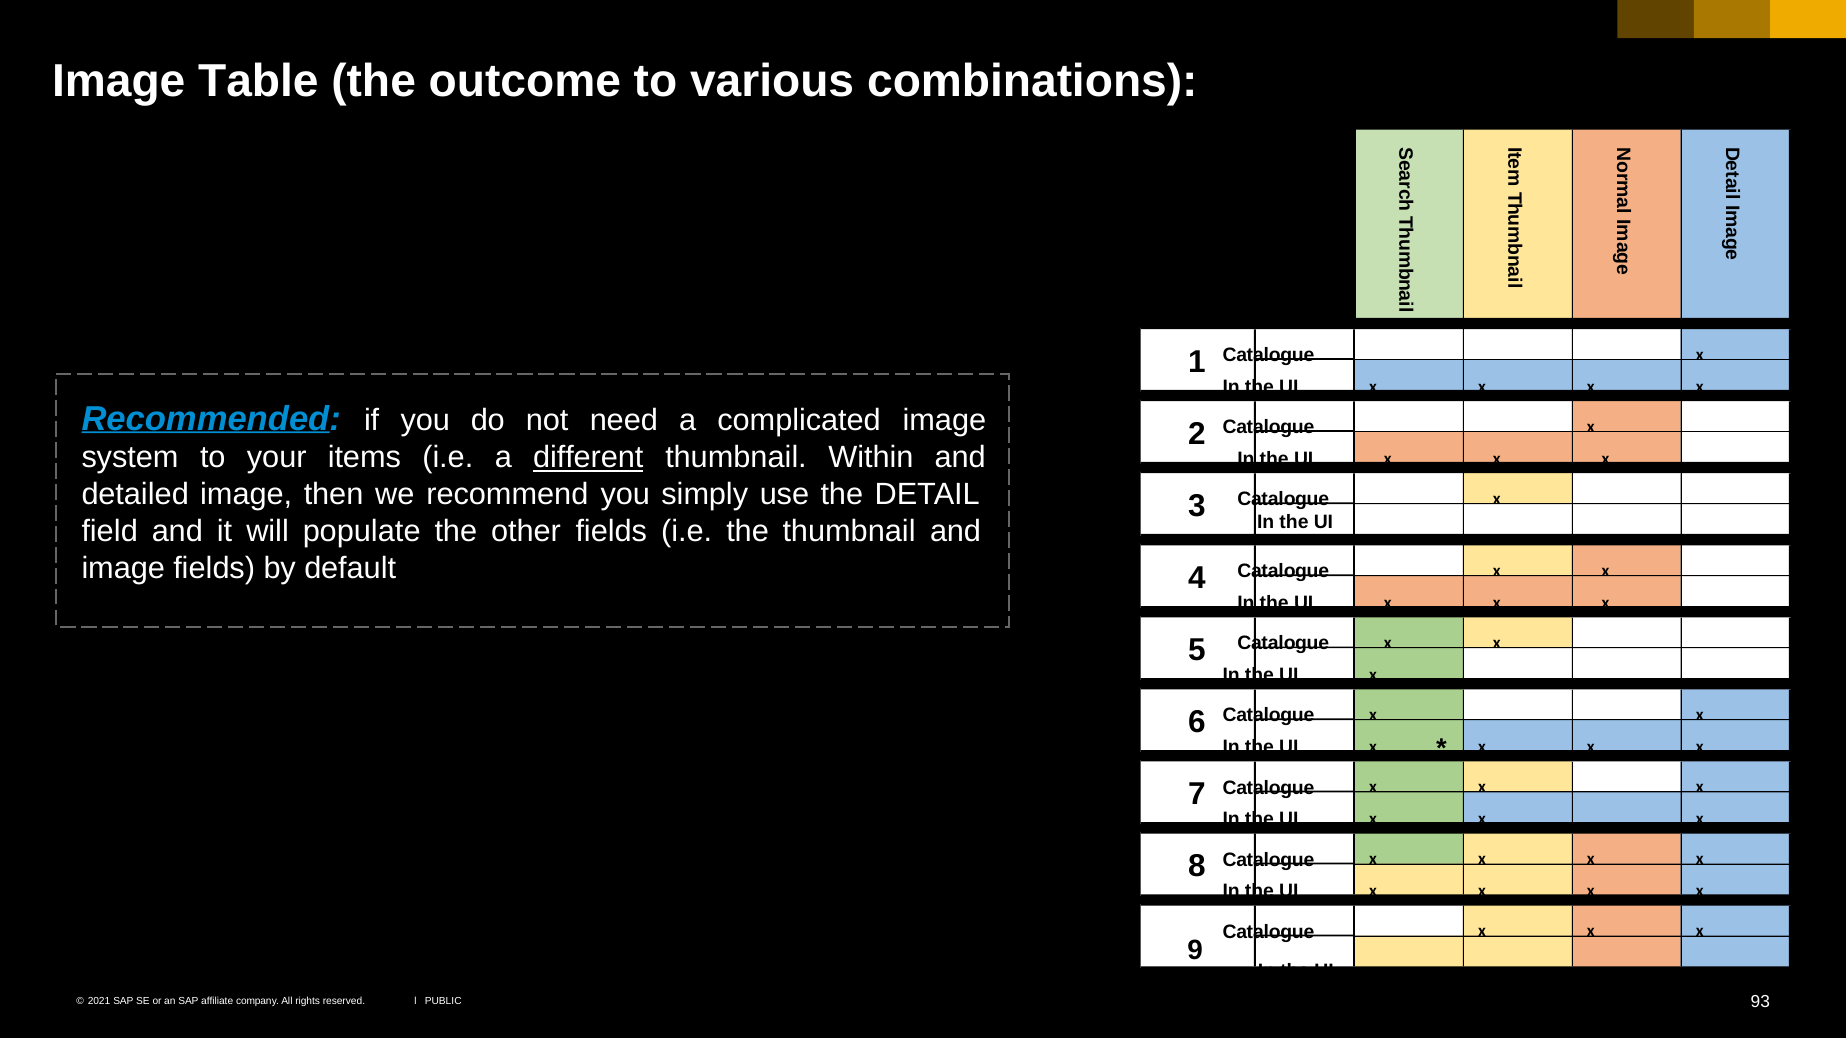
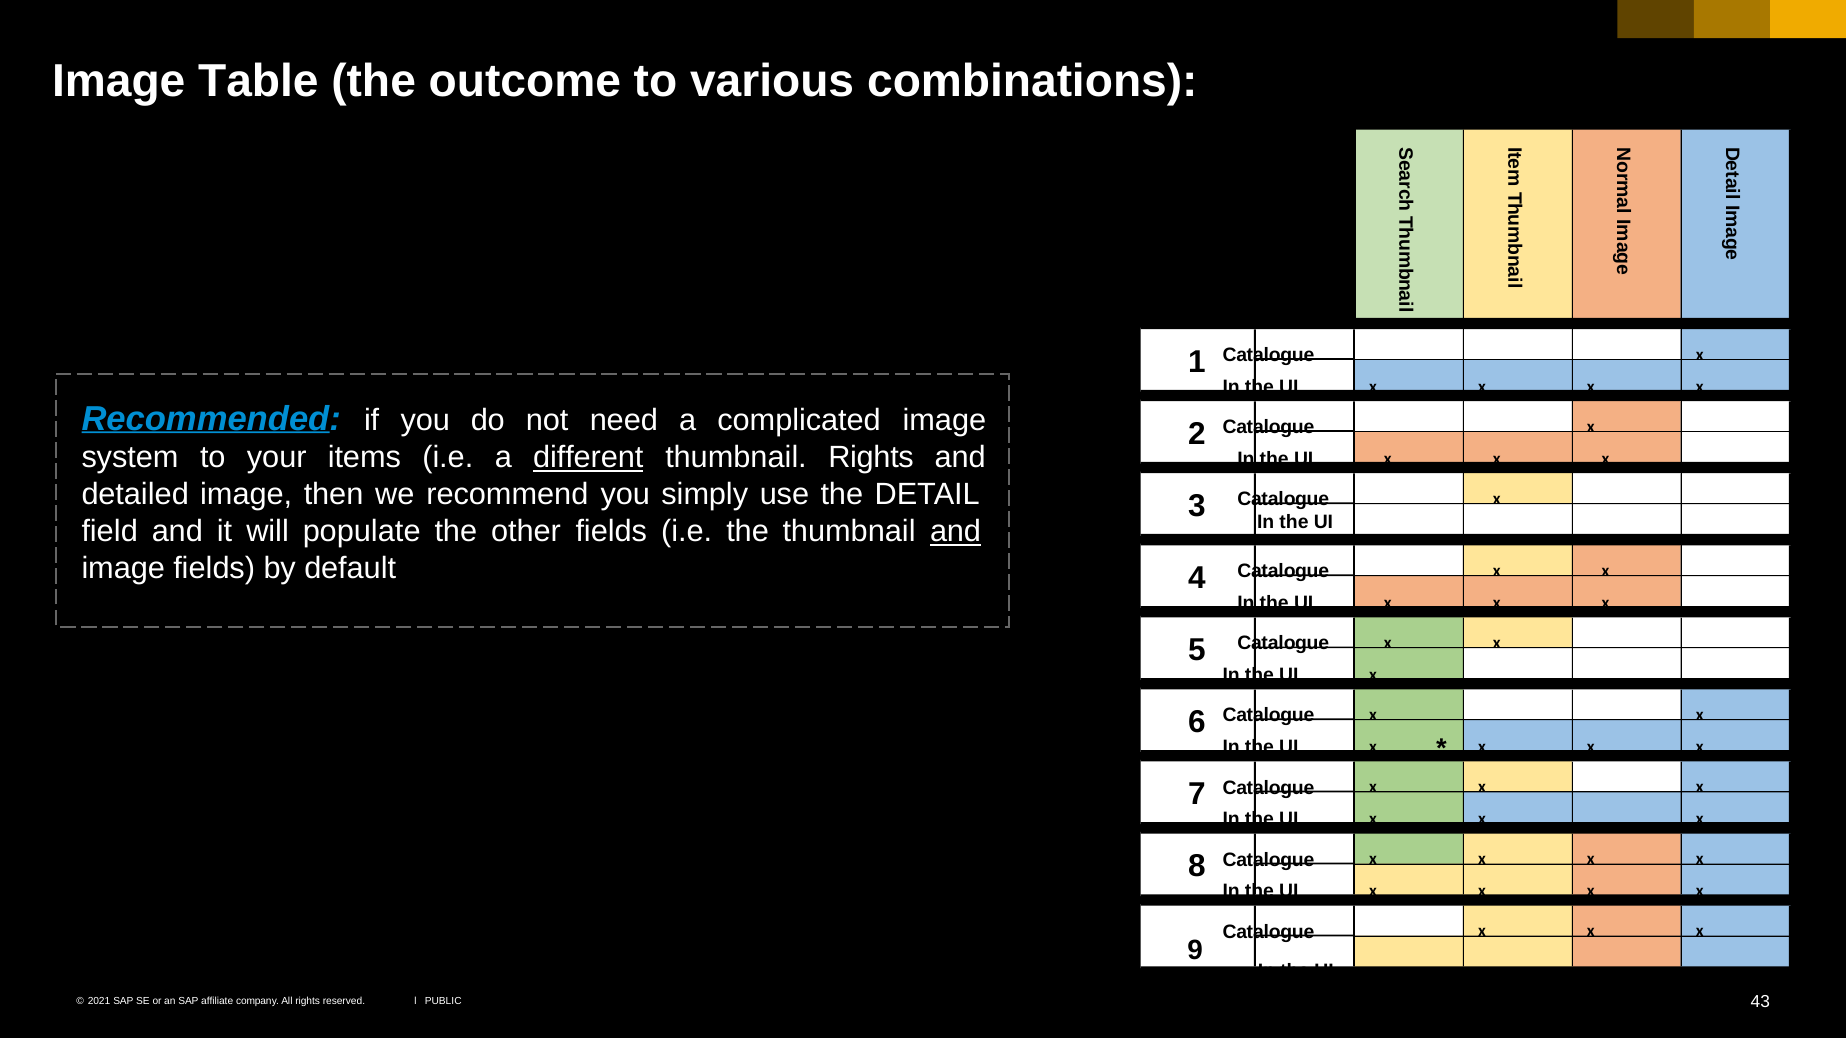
thumbnail Within: Within -> Rights (871, 458)
and underline: none -> present (956, 532)
93: 93 -> 43 (1760, 1002)
